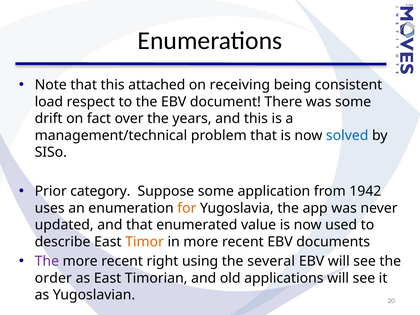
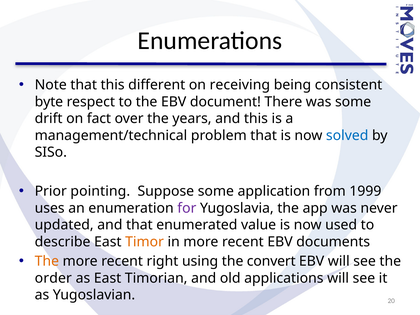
attached: attached -> different (157, 85)
load: load -> byte (49, 102)
category: category -> pointing (100, 191)
1942: 1942 -> 1999 (365, 191)
for colour: orange -> purple (187, 208)
The colour: purple -> orange (47, 261)
several: several -> convert (271, 261)
